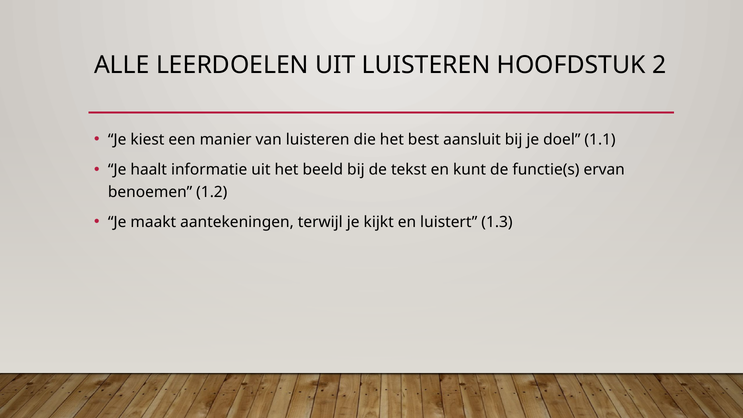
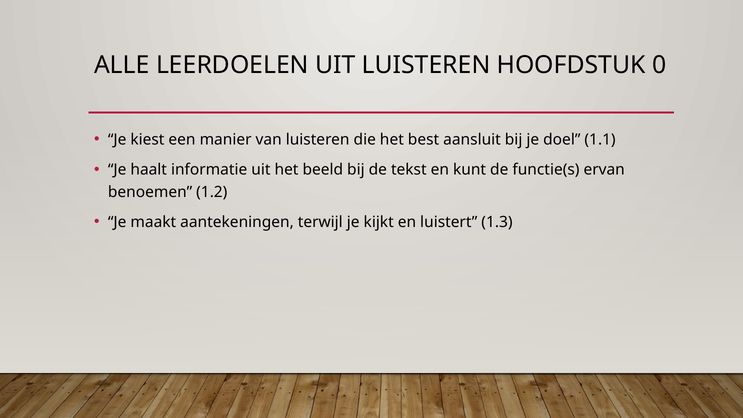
2: 2 -> 0 (659, 65)
